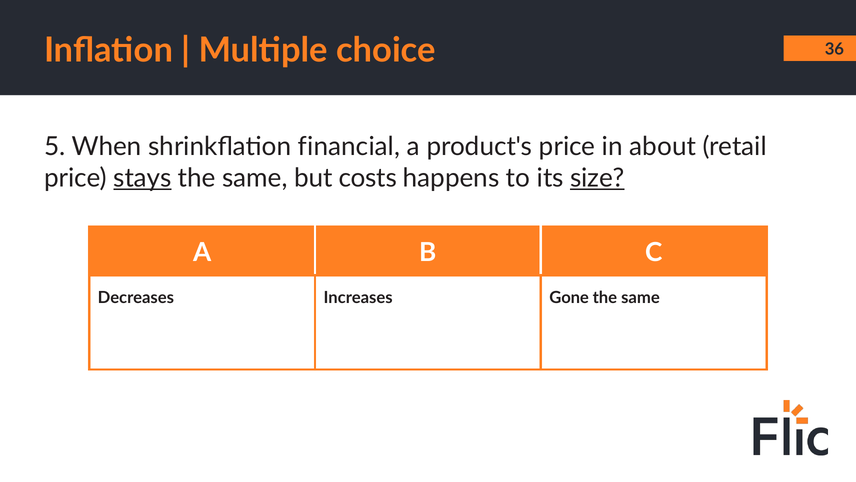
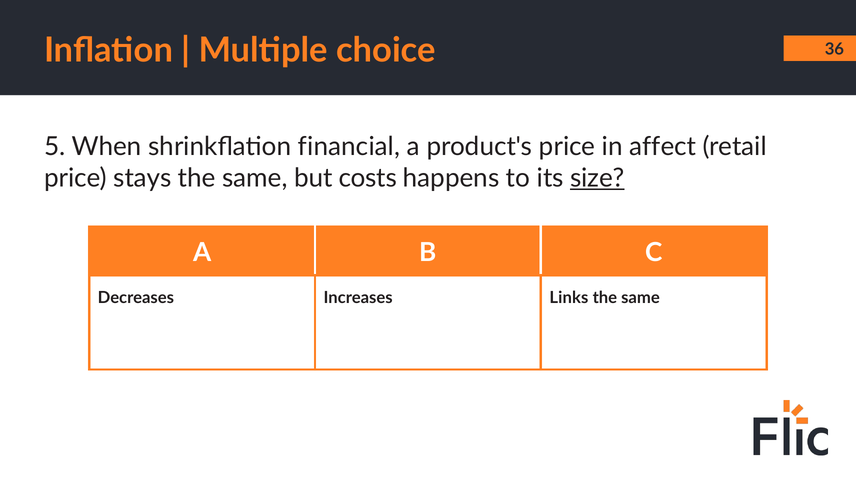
about: about -> affect (663, 147)
stays underline: present -> none (142, 178)
Gone: Gone -> Links (569, 297)
